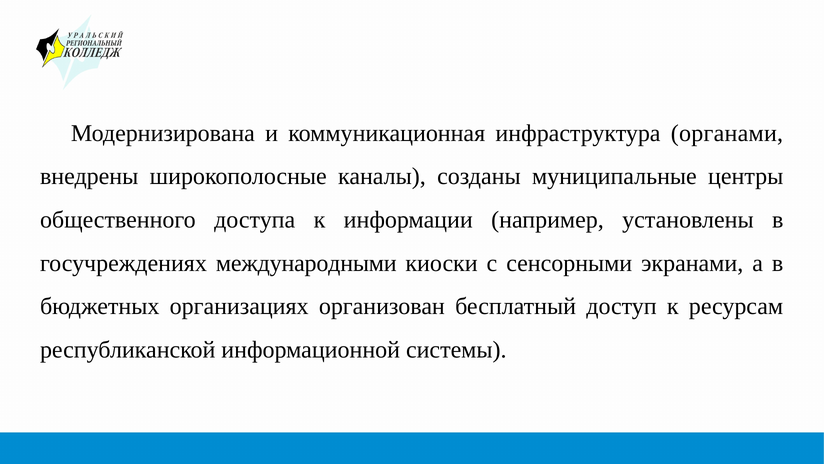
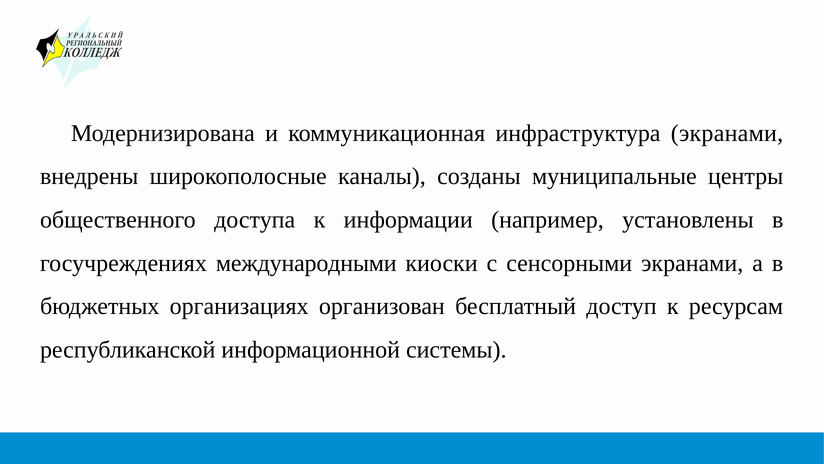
инфраструктура органами: органами -> экранами (727, 133)
